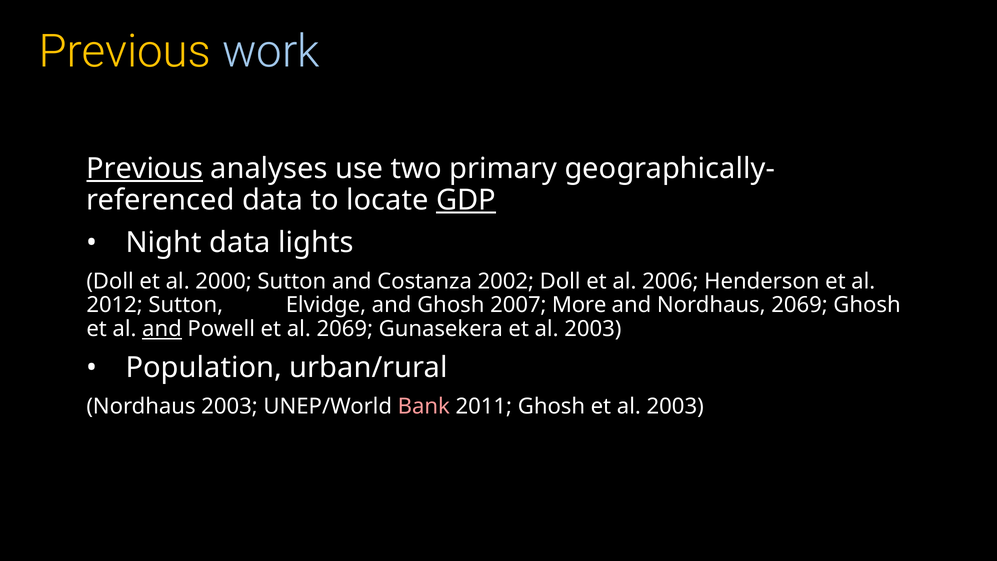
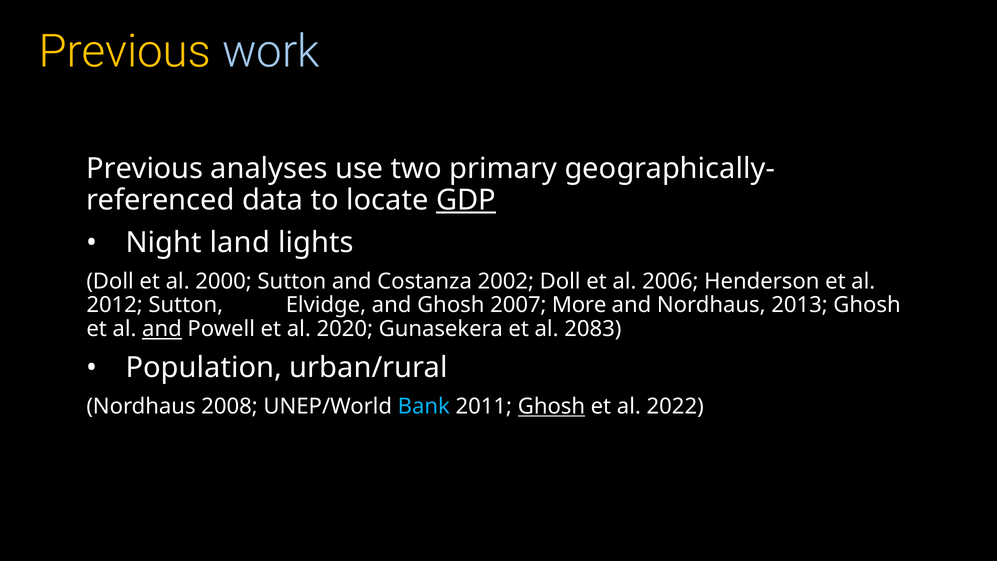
Previous underline: present -> none (145, 169)
Night data: data -> land (240, 242)
Nordhaus 2069: 2069 -> 2013 (799, 305)
al 2069: 2069 -> 2020 (345, 329)
Gunasekera et al 2003: 2003 -> 2083 (593, 329)
Nordhaus 2003: 2003 -> 2008 (230, 406)
Bank colour: pink -> light blue (424, 406)
Ghosh underline: none -> present (551, 406)
2003: 2003 -> 2022 (675, 406)
